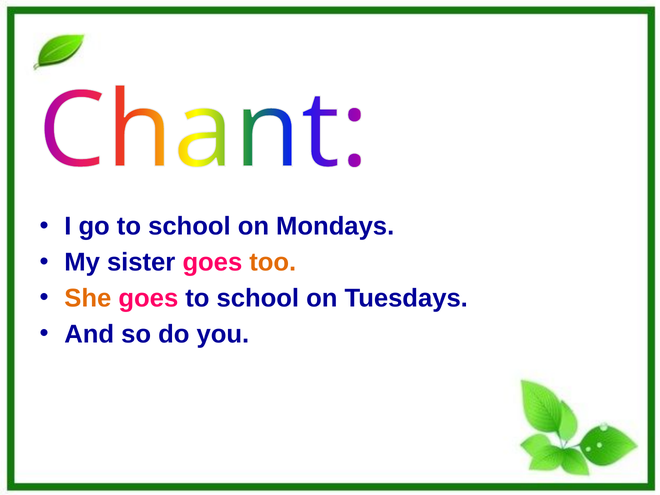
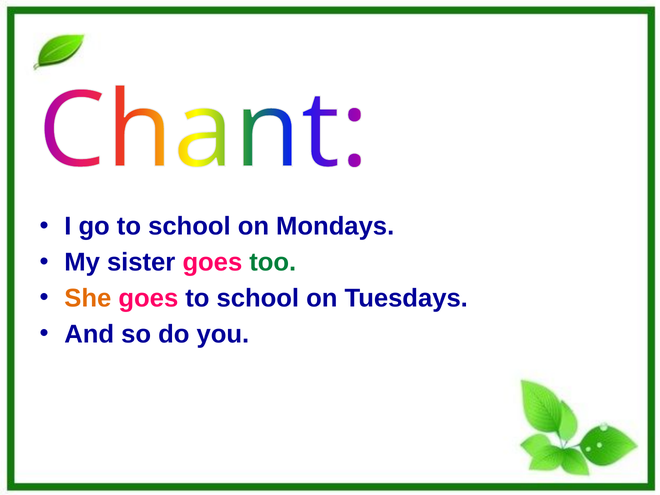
too colour: orange -> green (273, 262)
